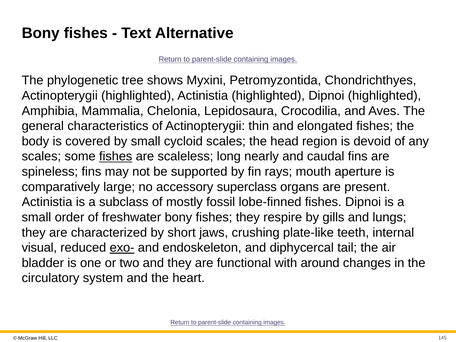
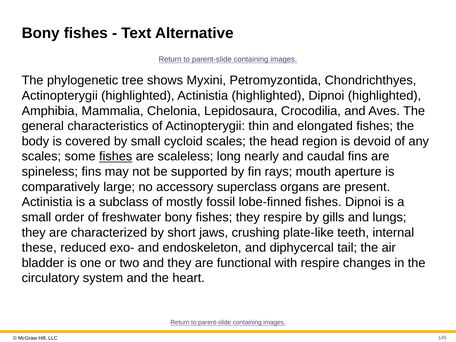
visual: visual -> these (39, 248)
exo- underline: present -> none (122, 248)
with around: around -> respire (320, 263)
